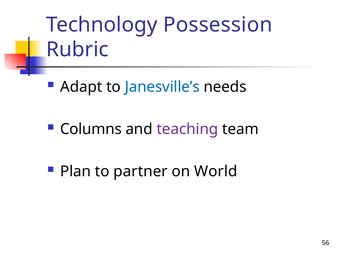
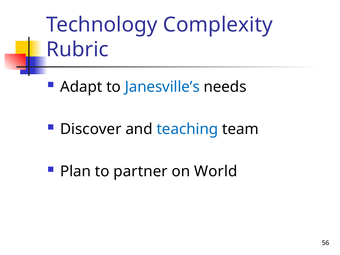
Possession: Possession -> Complexity (218, 25)
Columns: Columns -> Discover (91, 129)
teaching colour: purple -> blue (187, 129)
